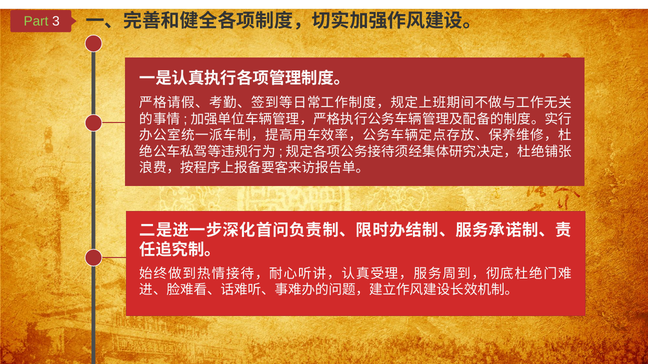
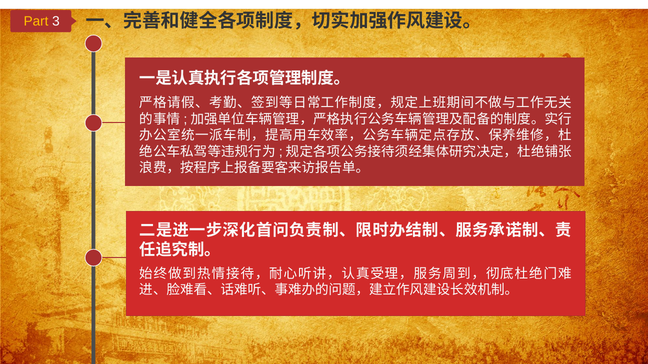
Part colour: light green -> yellow (36, 21)
